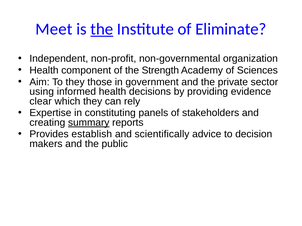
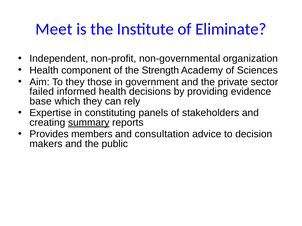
the underline: present -> none (102, 29)
using: using -> failed (42, 92)
clear: clear -> base (41, 101)
establish: establish -> members (92, 134)
scientifically: scientifically -> consultation (162, 134)
